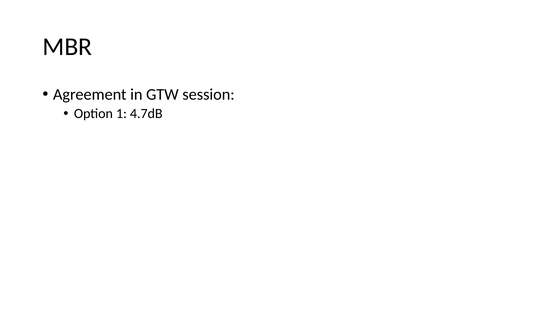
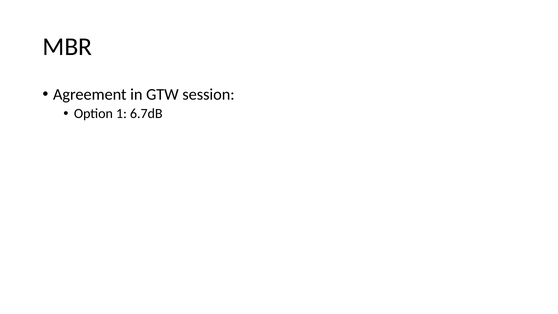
4.7dB: 4.7dB -> 6.7dB (146, 114)
